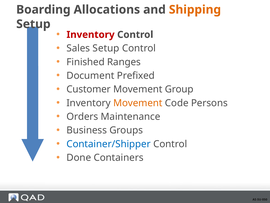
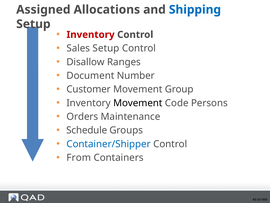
Boarding: Boarding -> Assigned (43, 10)
Shipping colour: orange -> blue (195, 10)
Finished: Finished -> Disallow (86, 62)
Prefixed: Prefixed -> Number (136, 75)
Movement colour: orange -> black (138, 103)
Business: Business -> Schedule (87, 130)
Done: Done -> From (79, 157)
